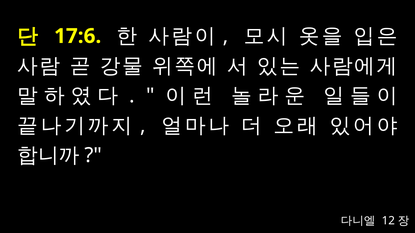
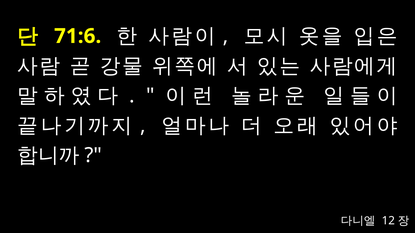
17:6: 17:6 -> 71:6 (78, 36)
